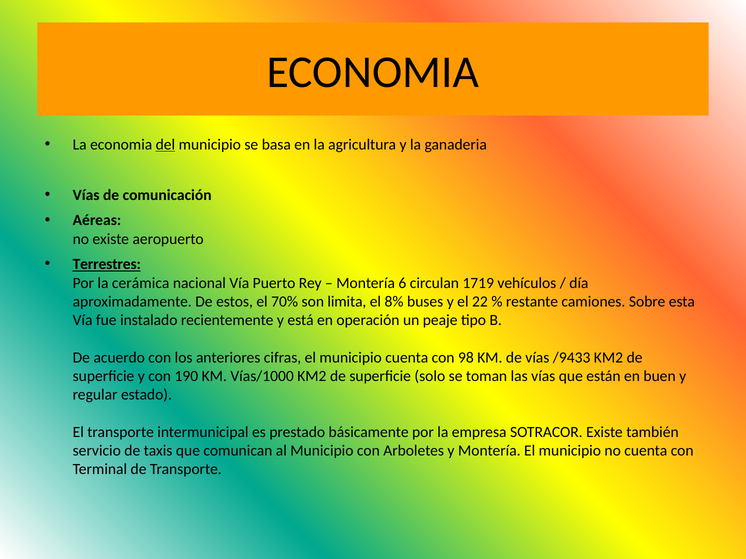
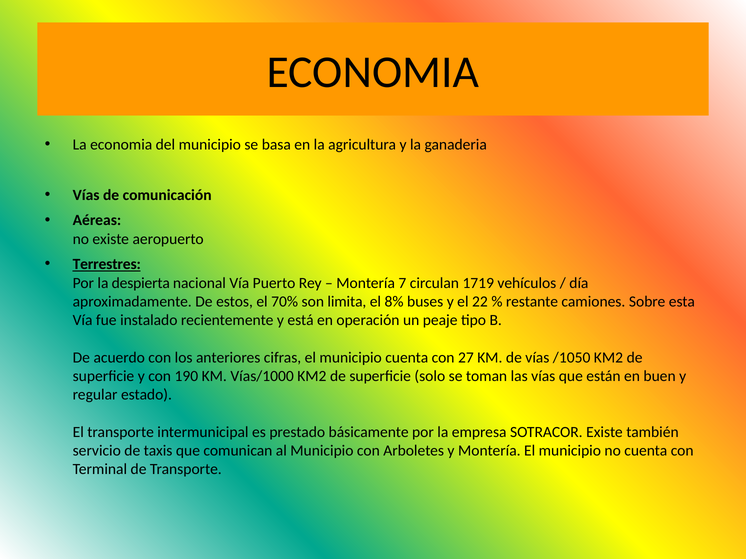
del underline: present -> none (165, 145)
cerámica: cerámica -> despierta (141, 283)
6: 6 -> 7 (402, 283)
98: 98 -> 27 (466, 358)
/9433: /9433 -> /1050 (572, 358)
